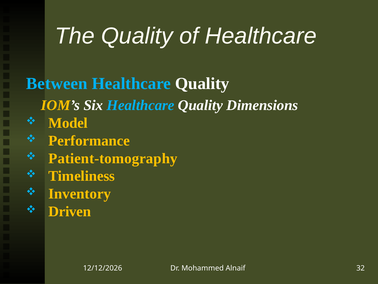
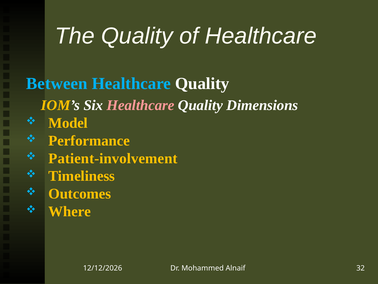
Healthcare colour: light blue -> pink (141, 105)
Patient-tomography: Patient-tomography -> Patient-involvement (113, 158)
Inventory: Inventory -> Outcomes (80, 193)
Driven: Driven -> Where (70, 211)
